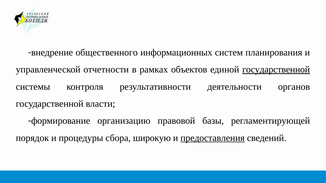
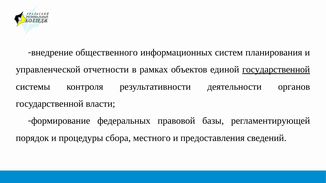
организацию: организацию -> федеральных (124, 121)
широкую: широкую -> местного (152, 138)
предоставления underline: present -> none (213, 138)
